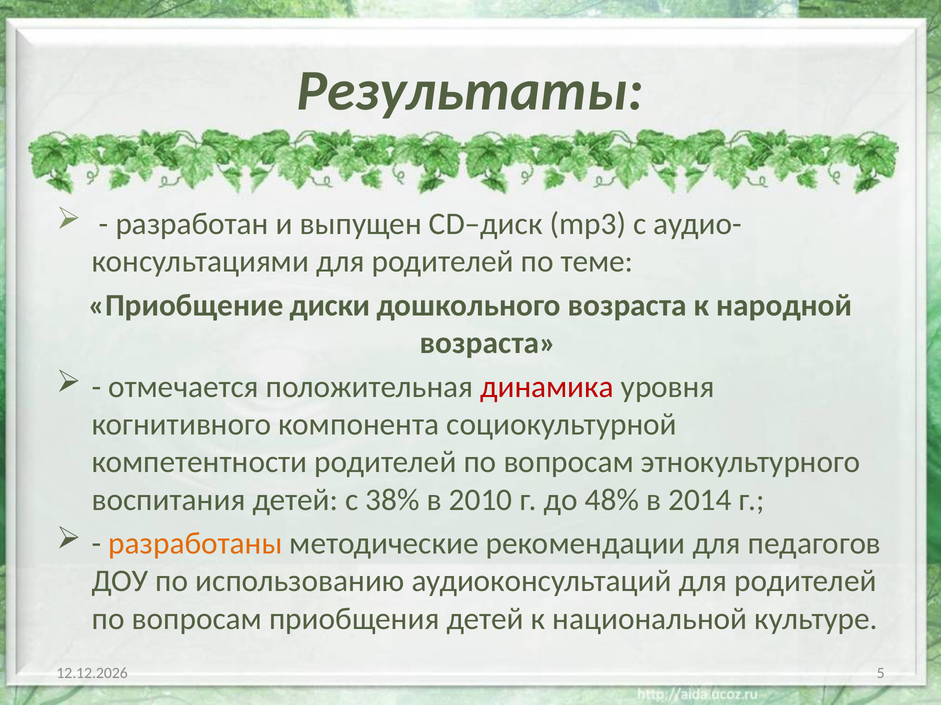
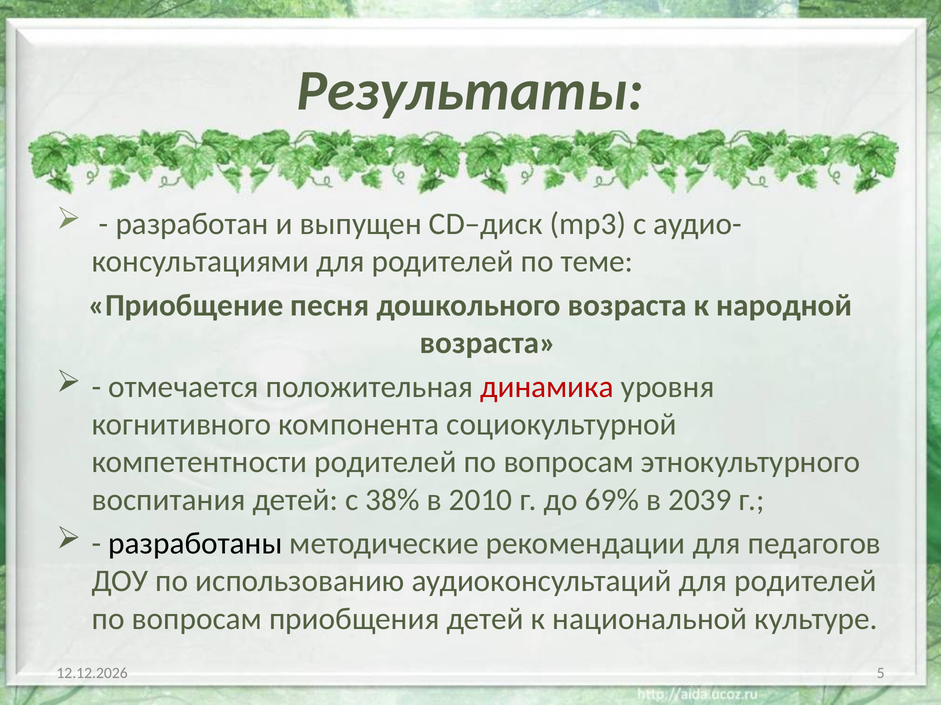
диски: диски -> песня (330, 306)
48%: 48% -> 69% (612, 500)
2014: 2014 -> 2039 (700, 500)
разработаны colour: orange -> black (195, 544)
